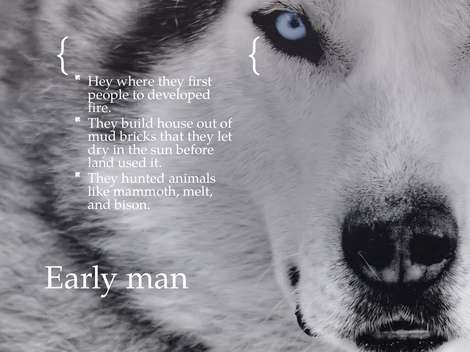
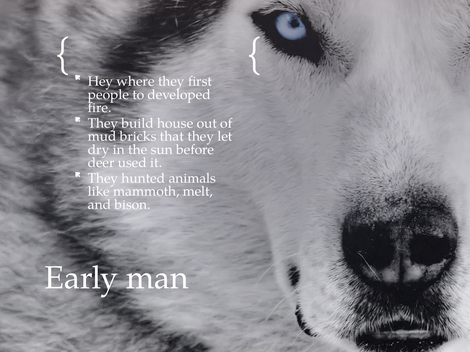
land: land -> deer (101, 163)
